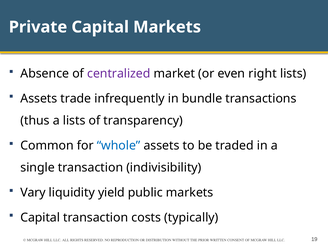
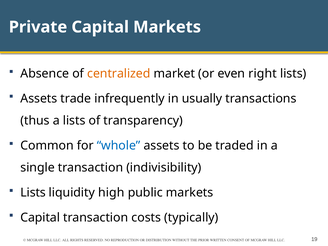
centralized colour: purple -> orange (119, 74)
bundle: bundle -> usually (202, 98)
Vary: Vary -> Lists (33, 193)
yield: yield -> high (111, 193)
